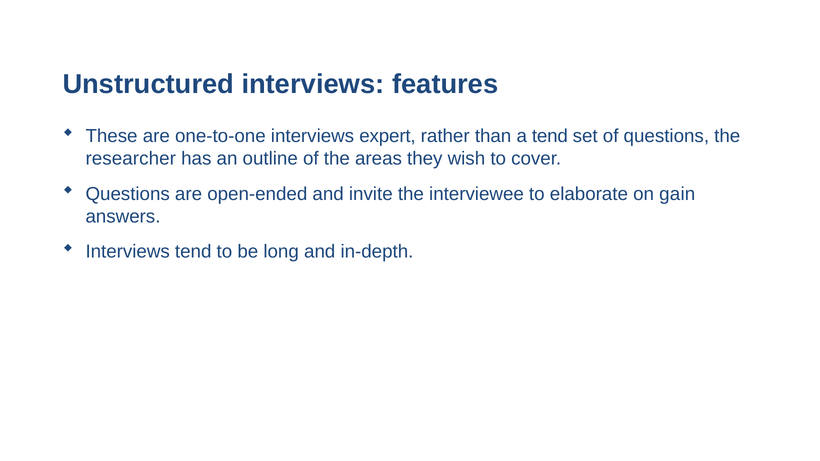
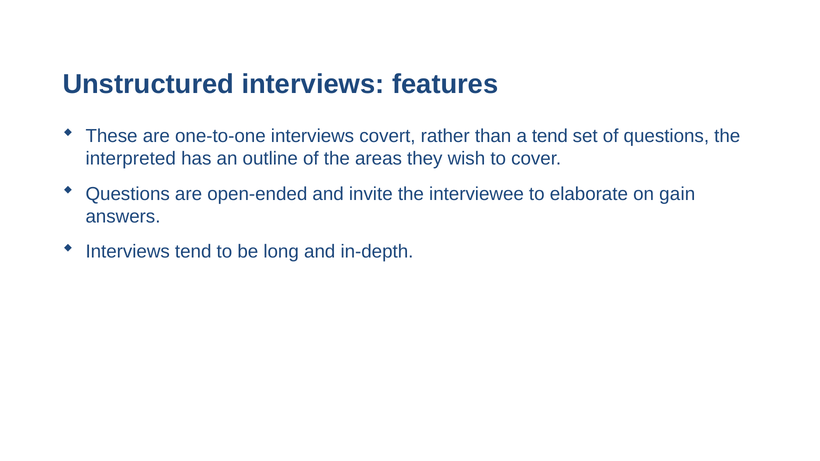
expert: expert -> covert (387, 136)
researcher: researcher -> interpreted (131, 159)
